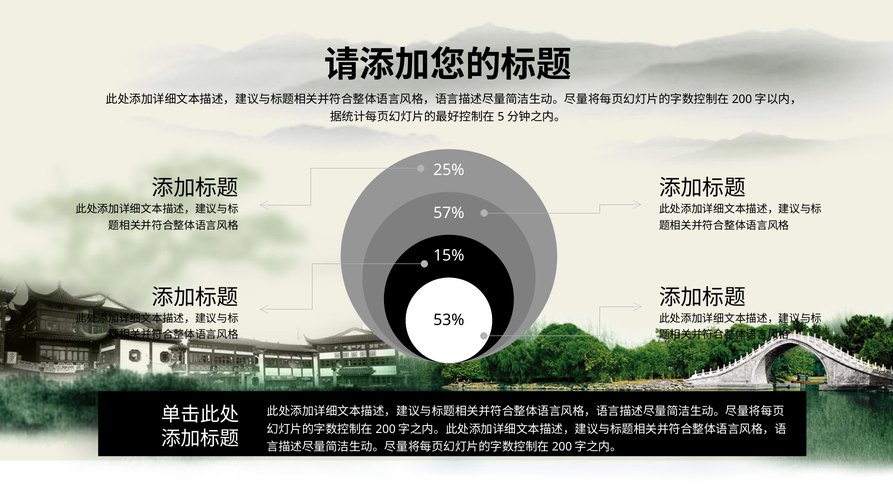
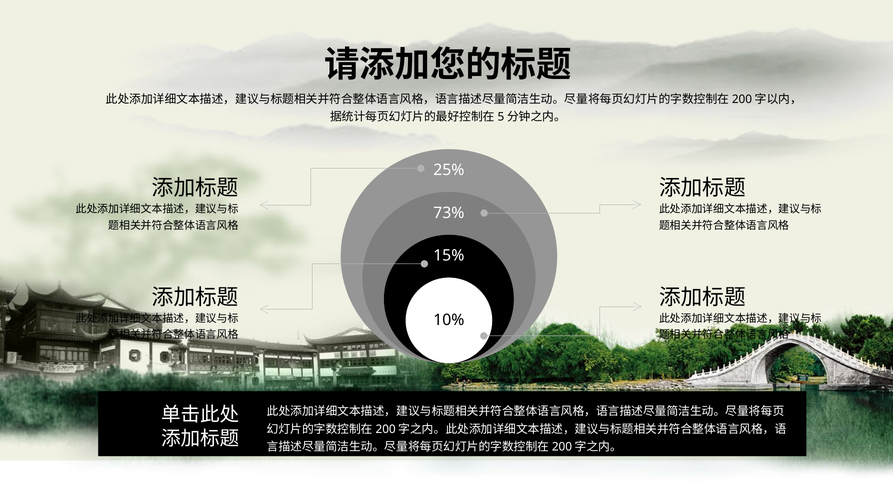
57%: 57% -> 73% (449, 213)
53%: 53% -> 10% (449, 320)
